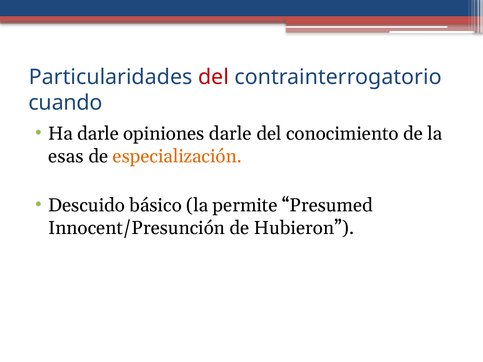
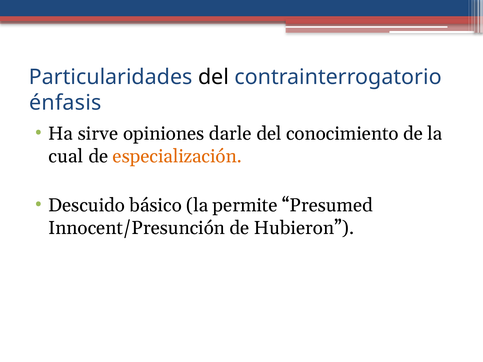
del colour: red -> black (214, 77)
cuando: cuando -> énfasis (65, 103)
Ha darle: darle -> sirve (98, 134)
esas: esas -> cual (66, 156)
